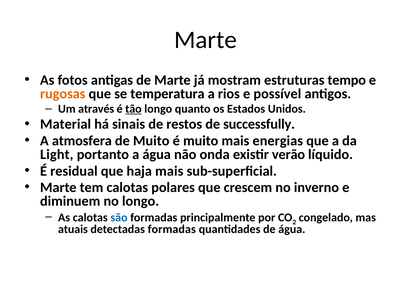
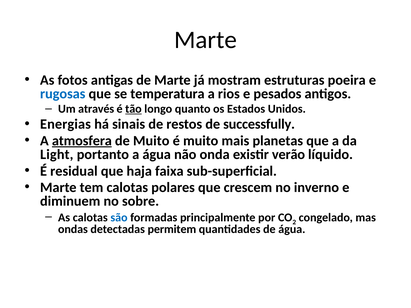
tempo: tempo -> poeira (347, 80)
rugosas colour: orange -> blue (63, 94)
possível: possível -> pesados (277, 94)
Material: Material -> Energias (65, 124)
atmosfera underline: none -> present (82, 141)
energias: energias -> planetas (278, 141)
haja mais: mais -> faixa (169, 171)
no longo: longo -> sobre (141, 201)
atuais: atuais -> ondas (73, 230)
detectadas formadas: formadas -> permitem (172, 230)
